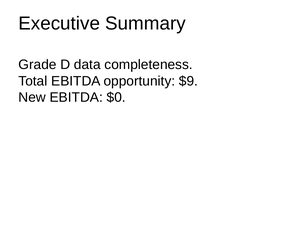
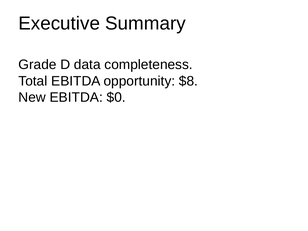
$9: $9 -> $8 (188, 81)
